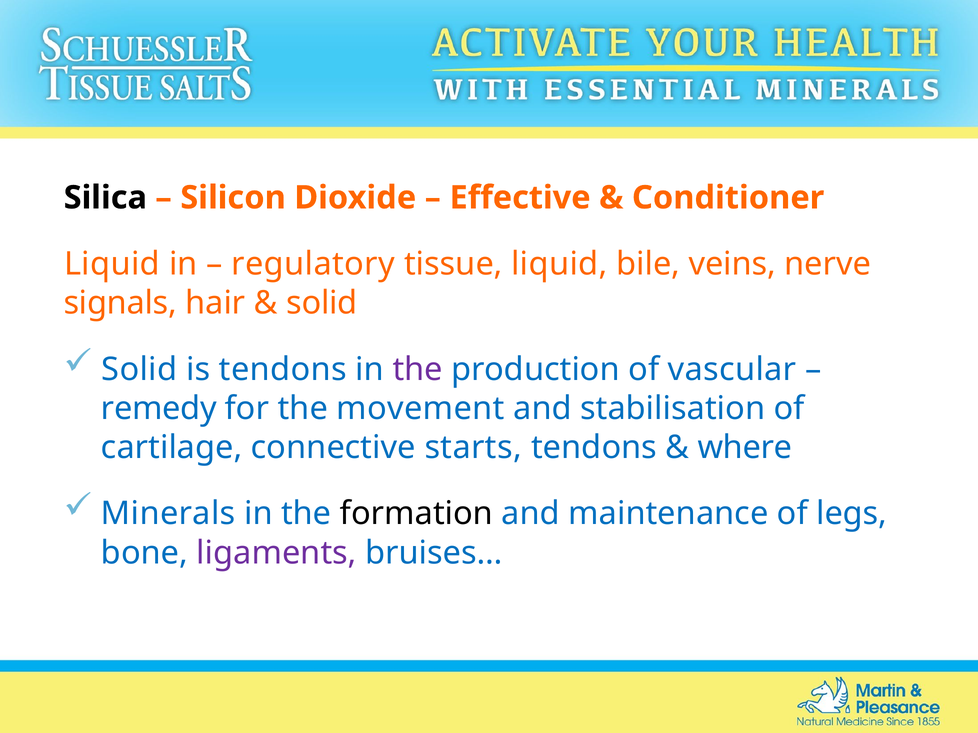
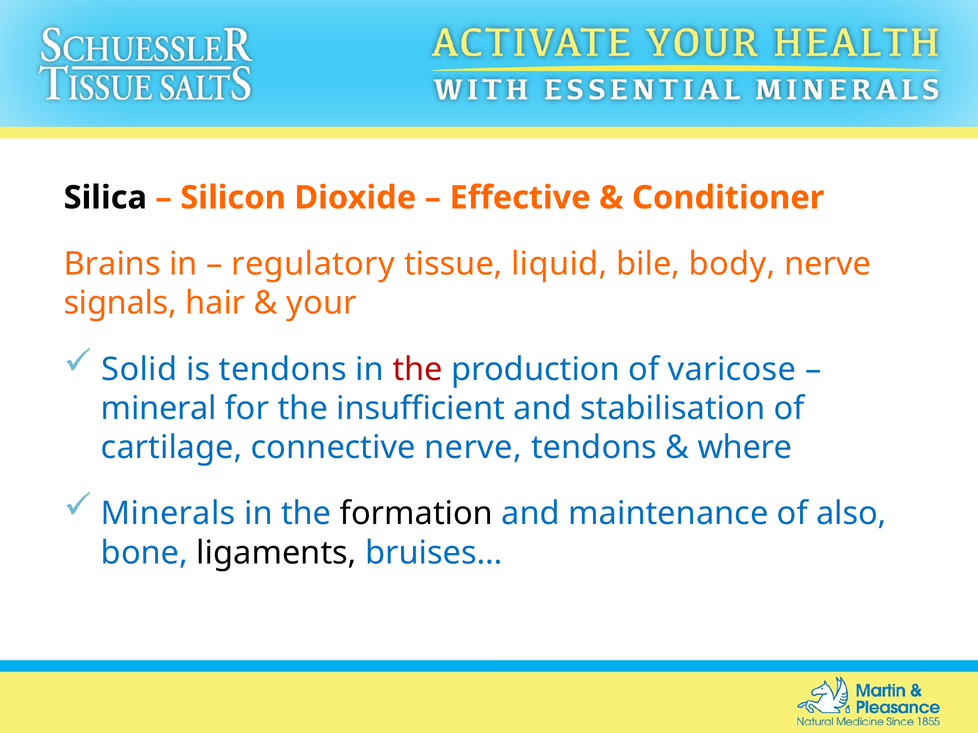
Liquid: Liquid -> Brains (112, 264)
veins: veins -> body (732, 264)
solid: solid -> your (322, 303)
the colour: purple -> red (418, 370)
vascular: vascular -> varicose (732, 370)
remedy: remedy -> mineral (159, 409)
movement: movement -> insufficient (421, 409)
connective starts: starts -> nerve (473, 448)
legs: legs -> also (851, 514)
ligaments colour: purple -> black (277, 553)
